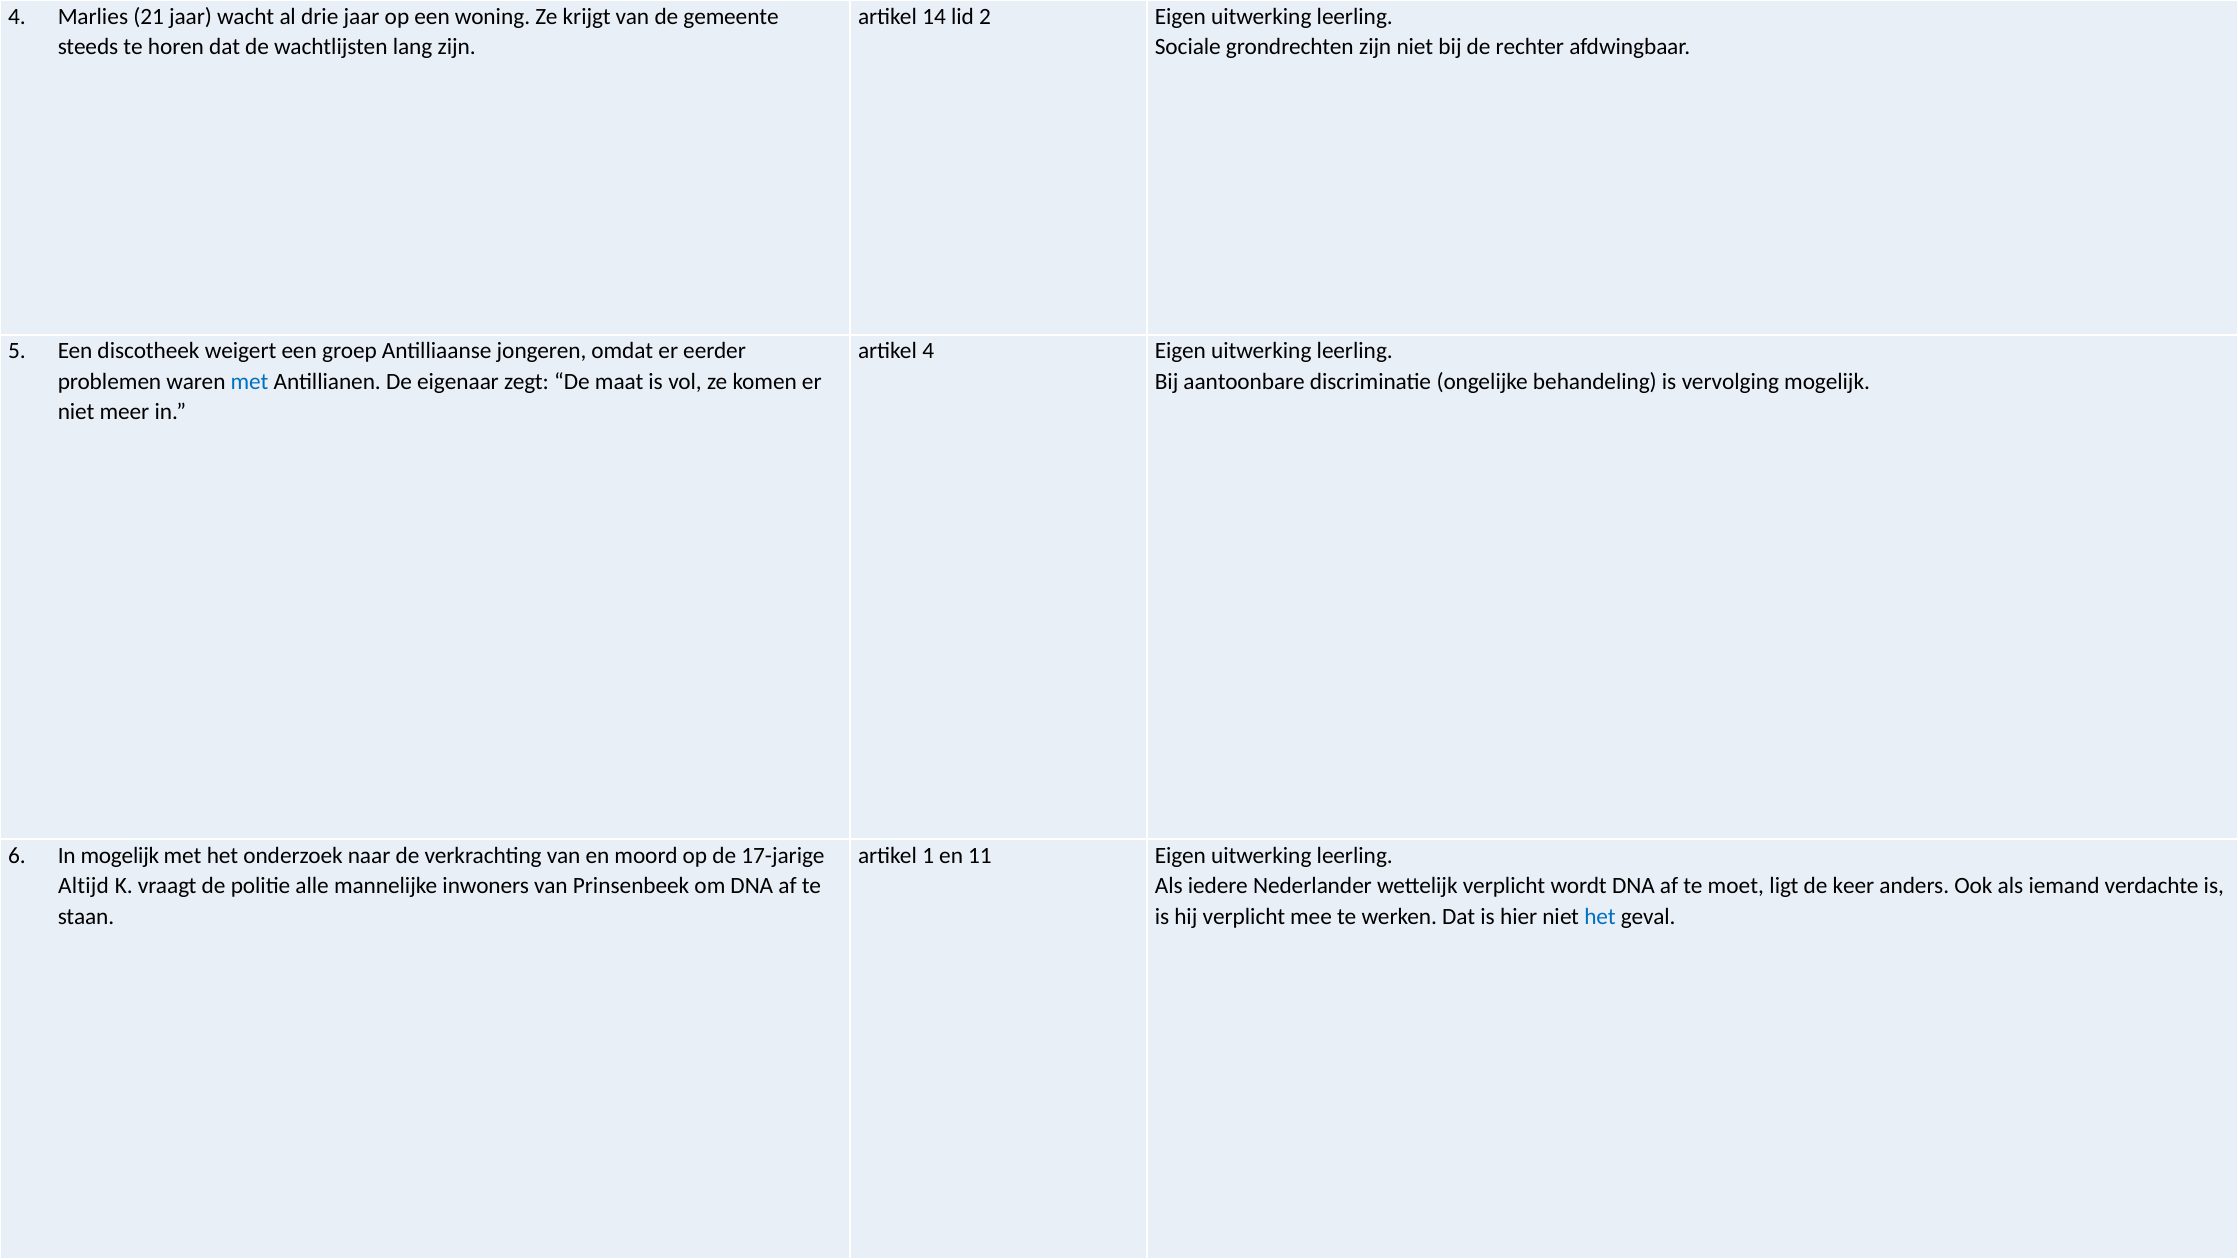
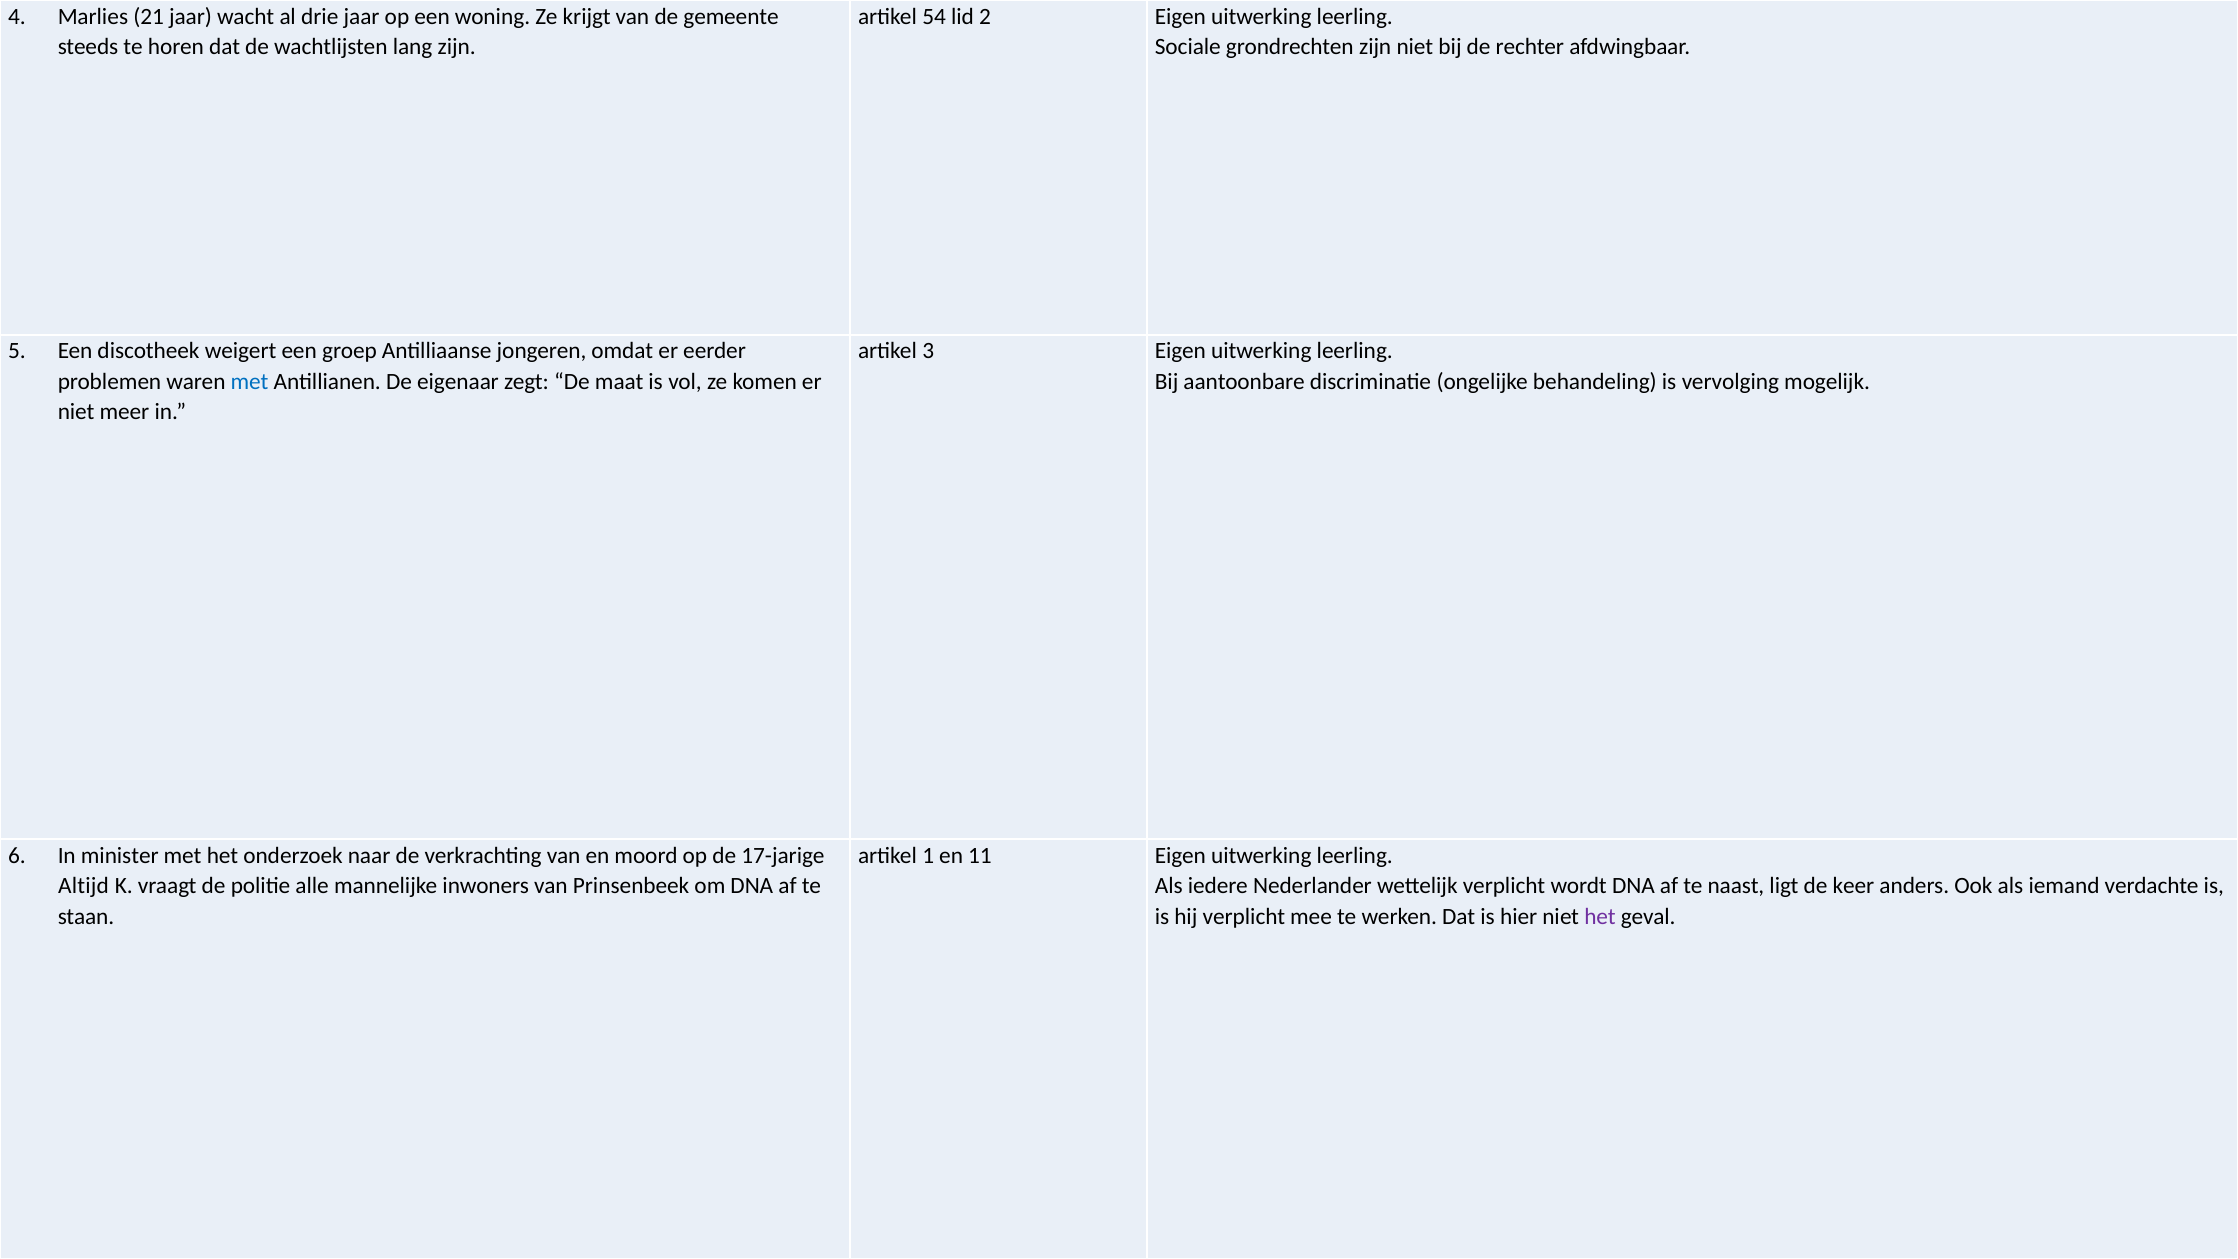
14: 14 -> 54 (934, 16)
artikel 4: 4 -> 3 (928, 351)
In mogelijk: mogelijk -> minister (120, 856)
moet: moet -> naast (1736, 886)
het colour: blue -> purple (1600, 916)
